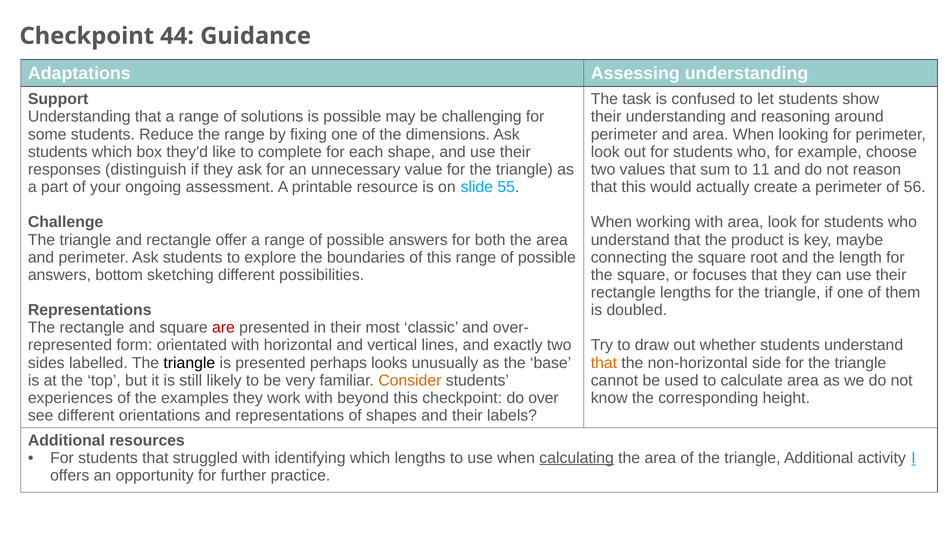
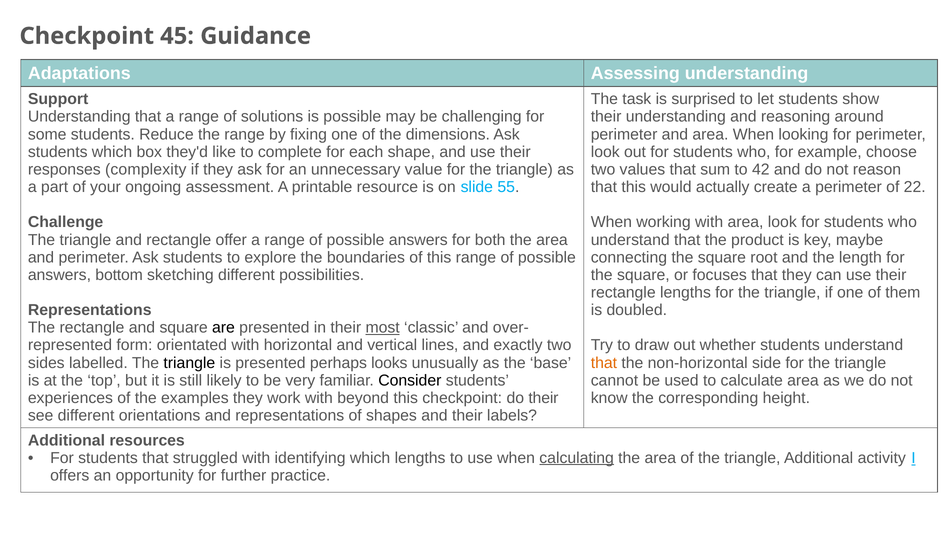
44: 44 -> 45 (177, 36)
confused: confused -> surprised (703, 99)
distinguish: distinguish -> complexity (146, 170)
11: 11 -> 42 (761, 170)
56: 56 -> 22 (915, 187)
are colour: red -> black (223, 328)
most underline: none -> present (383, 328)
Consider colour: orange -> black (410, 381)
do over: over -> their (543, 398)
